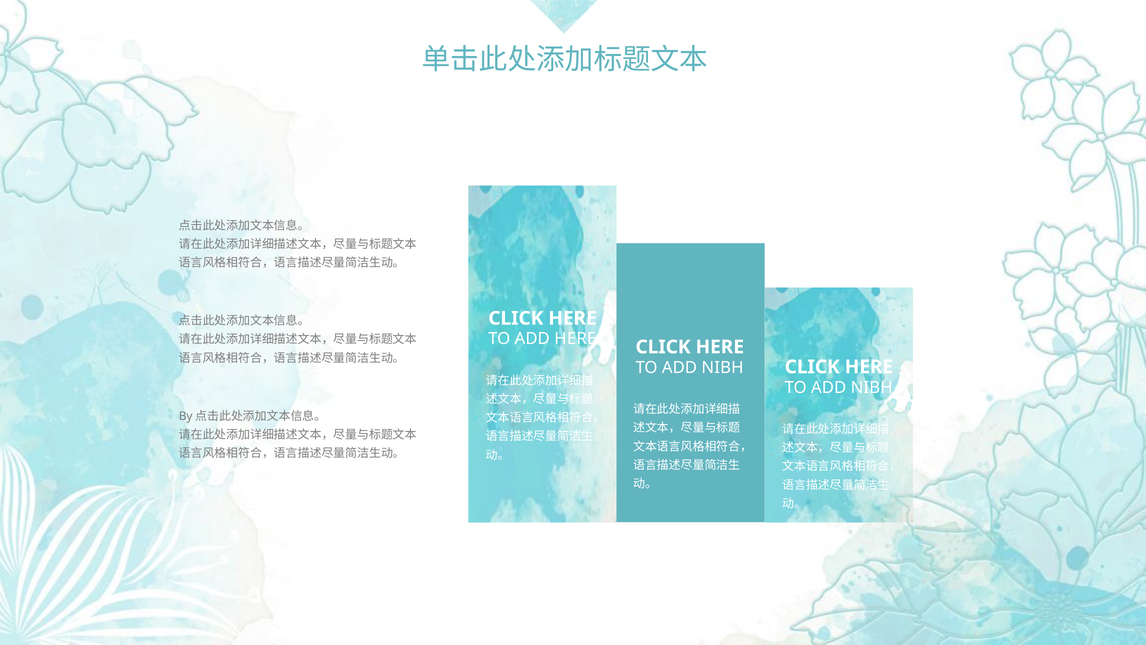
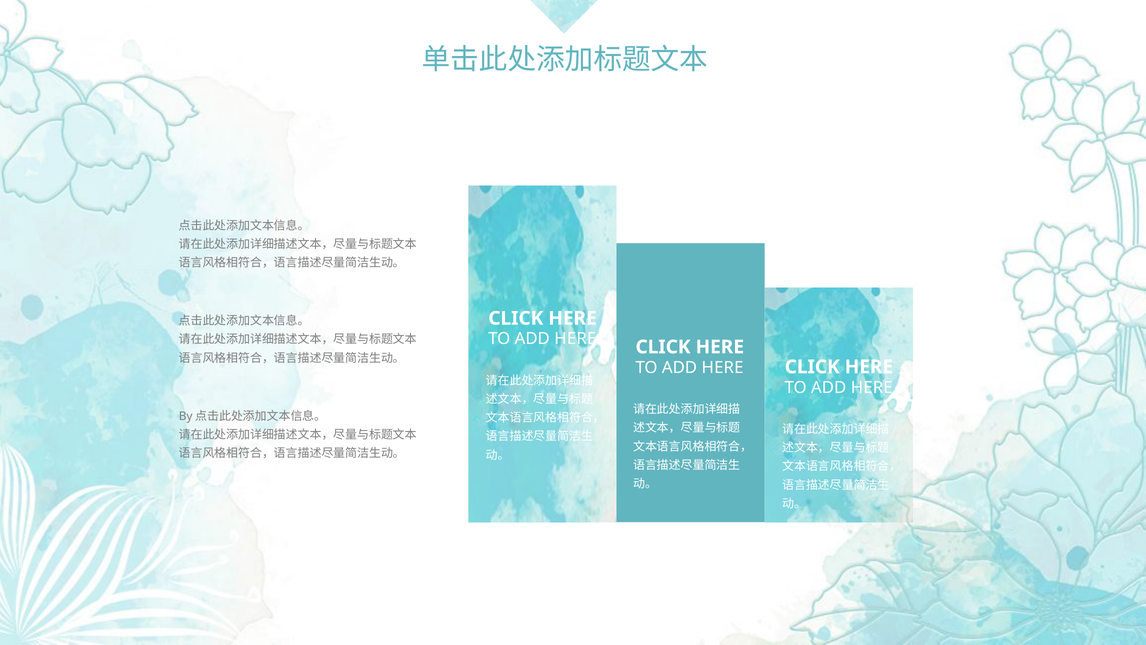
NIBH: NIBH -> HERE (723, 367)
NIBH: NIBH -> HERE (872, 387)
